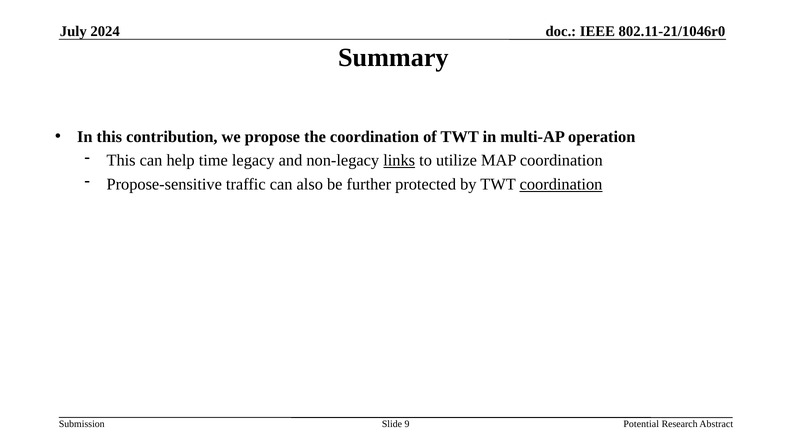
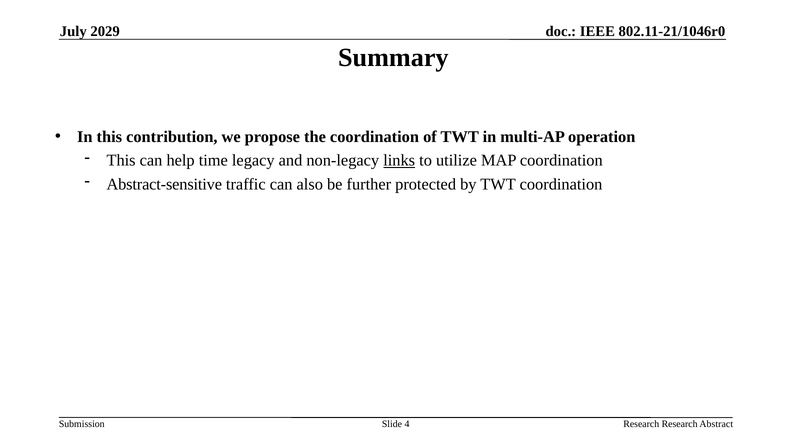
2024: 2024 -> 2029 (105, 31)
Propose-sensitive: Propose-sensitive -> Abstract-sensitive (164, 184)
coordination underline: present -> none (561, 184)
9: 9 -> 4 (407, 423)
Potential: Potential -> Research (641, 423)
